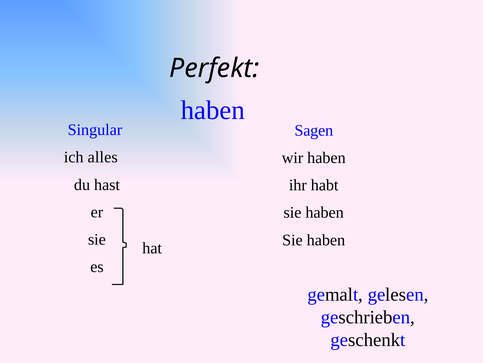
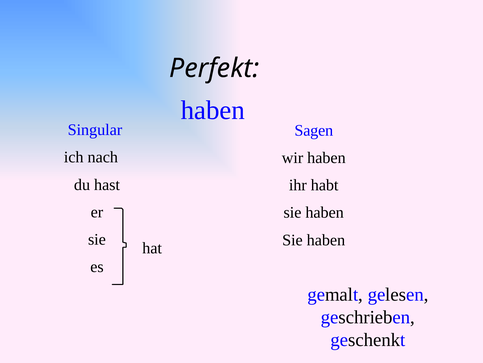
alles: alles -> nach (103, 157)
